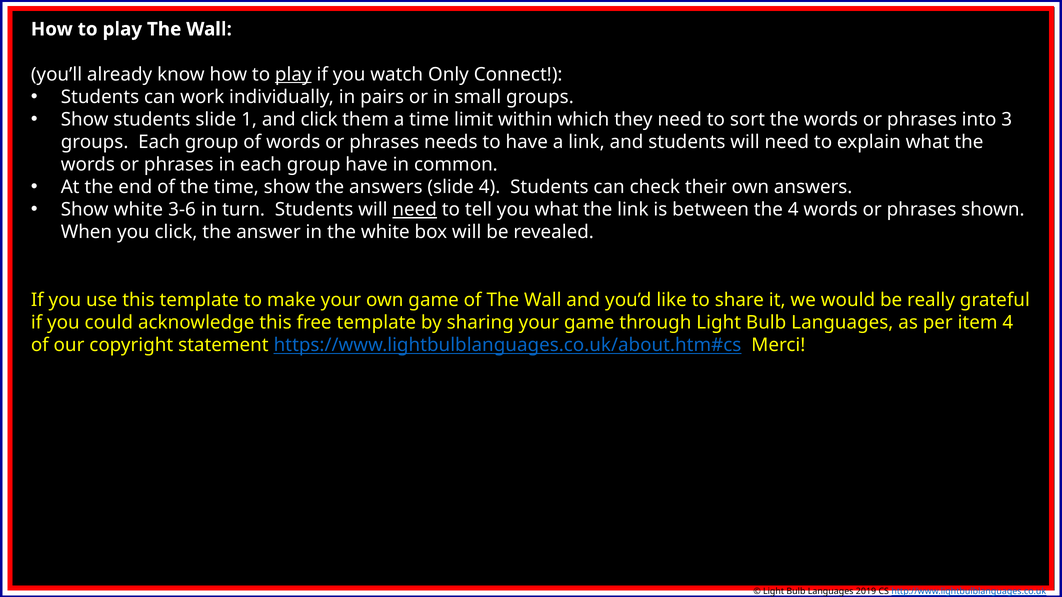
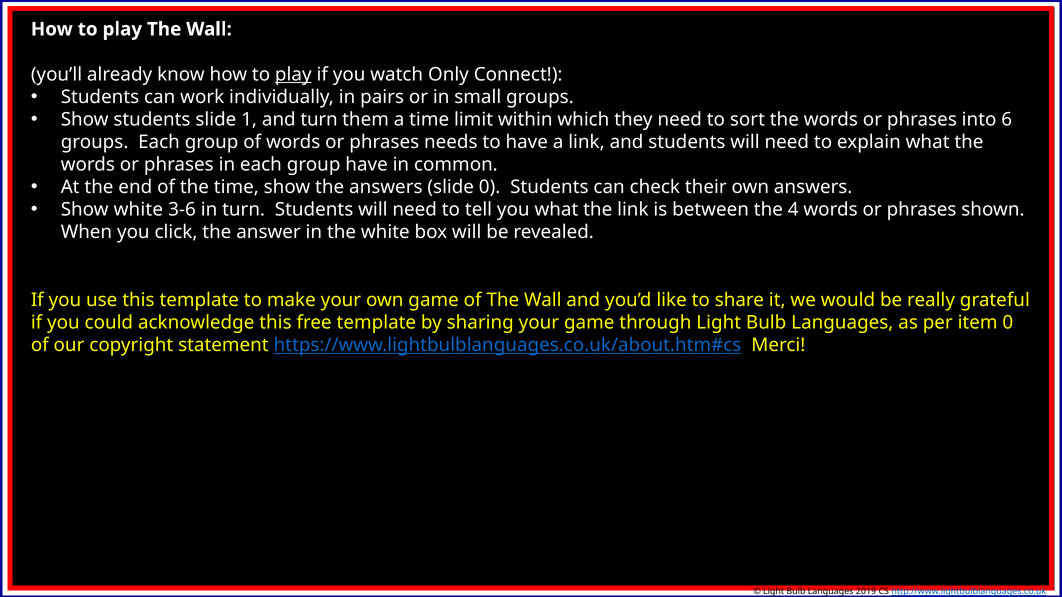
and click: click -> turn (319, 120)
3: 3 -> 6 (1007, 120)
slide 4: 4 -> 0 (490, 187)
need underline: present -> none (415, 210)
item 4: 4 -> 0 (1008, 323)
